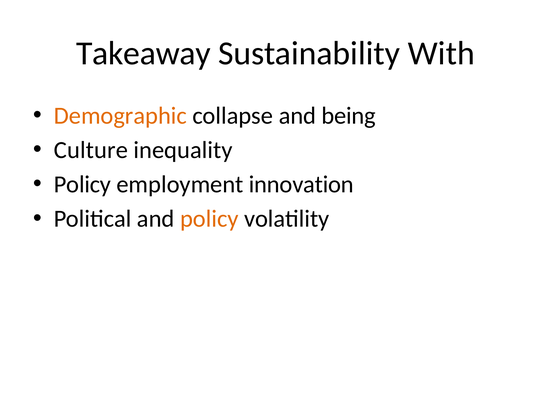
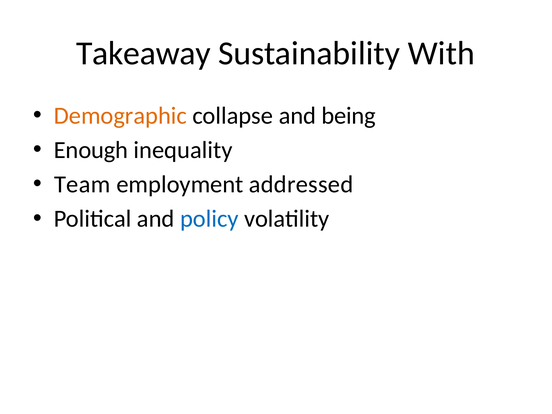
Culture: Culture -> Enough (91, 150)
Policy: Policy -> Team (82, 185)
innovation: innovation -> addressed (301, 185)
policy colour: orange -> blue (209, 219)
